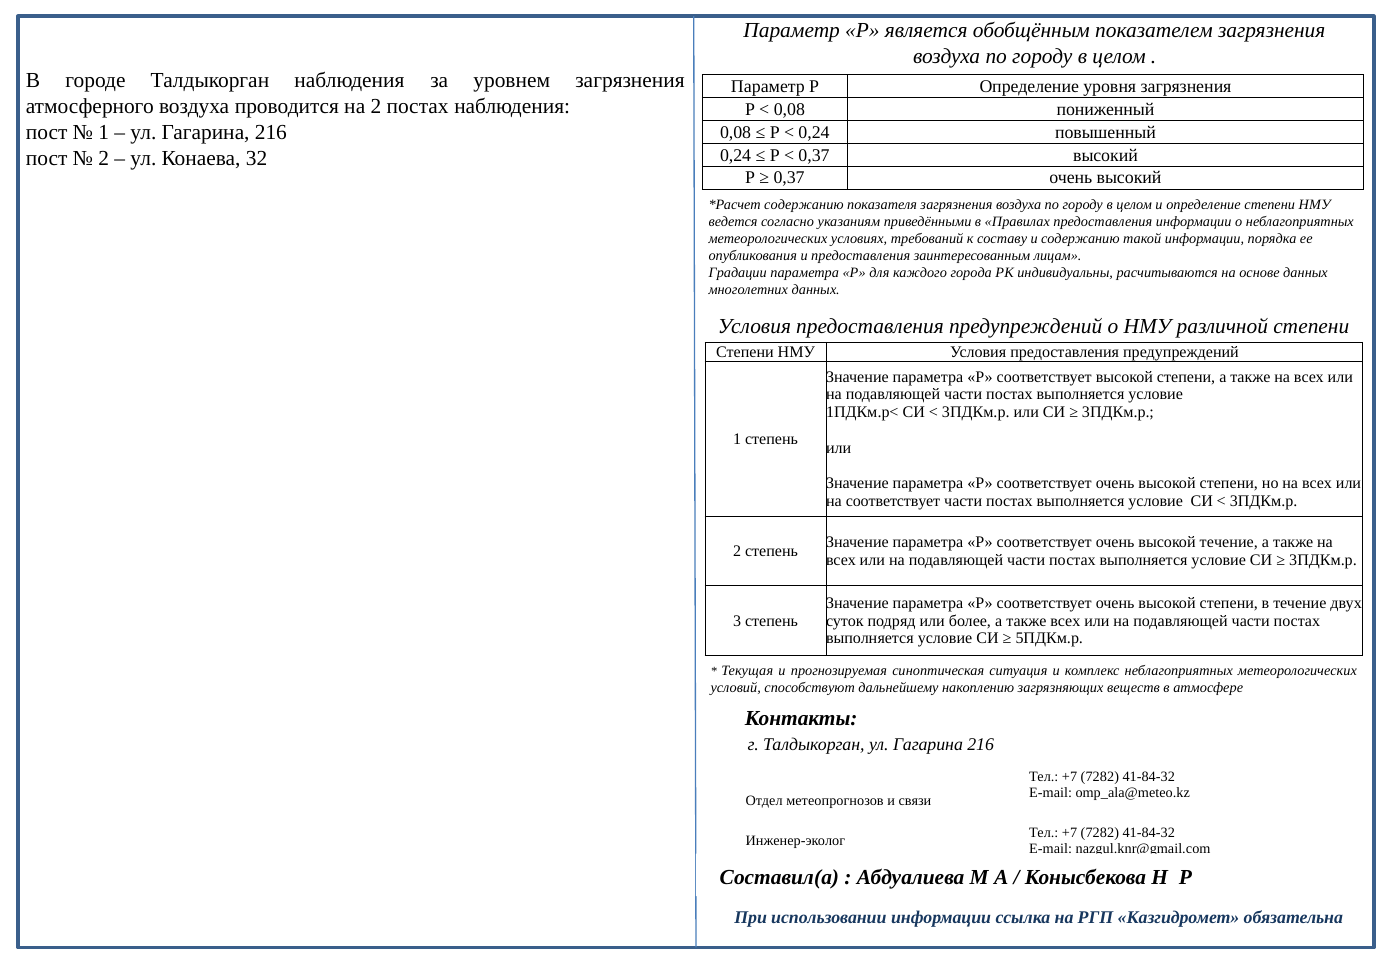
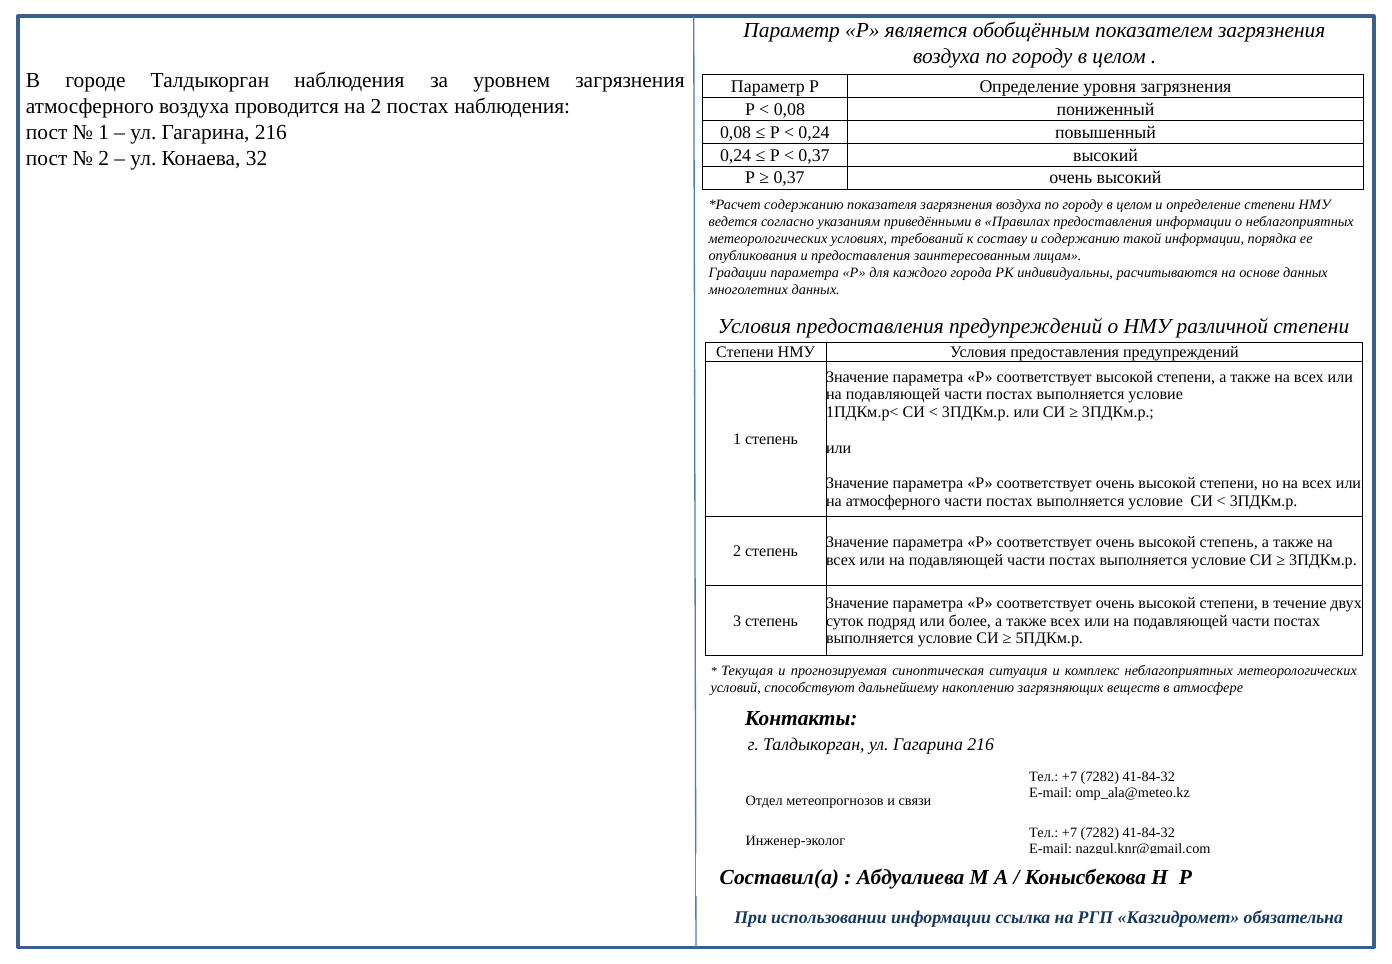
на соответствует: соответствует -> атмосферного (893, 501)
высокой течение: течение -> степень (1229, 542)
